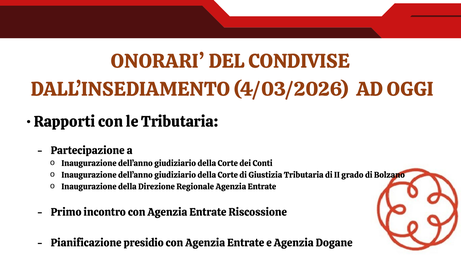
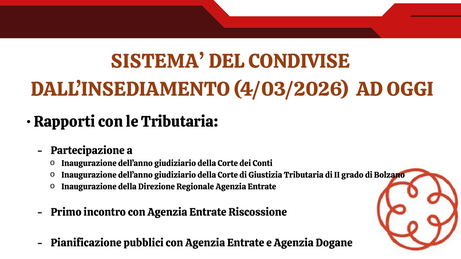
ONORARI: ONORARI -> SISTEMA (158, 61)
presidio: presidio -> pubblici (144, 243)
